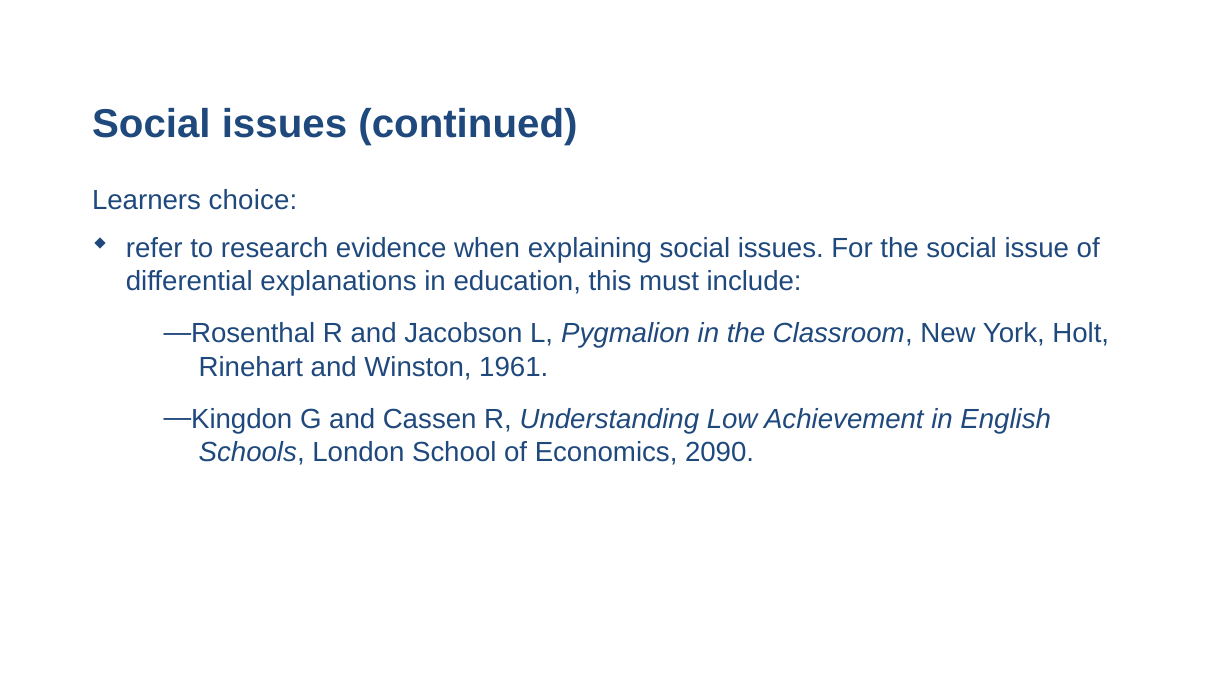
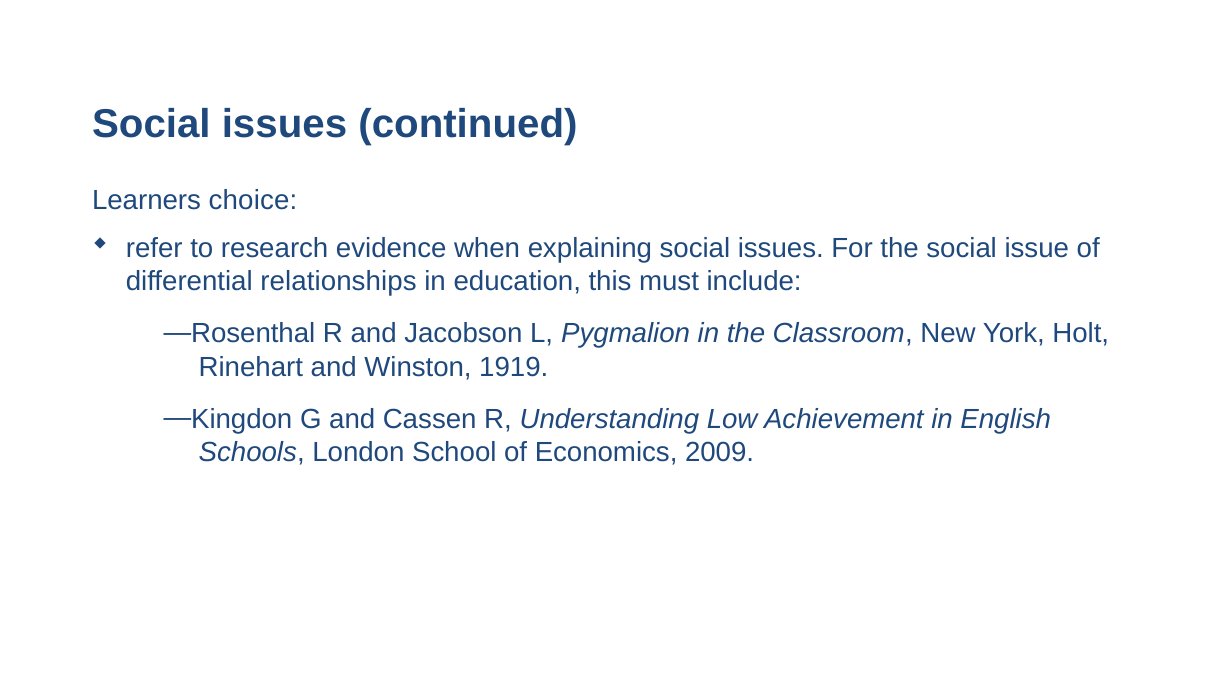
explanations: explanations -> relationships (338, 282)
1961: 1961 -> 1919 (514, 367)
2090: 2090 -> 2009 (720, 453)
